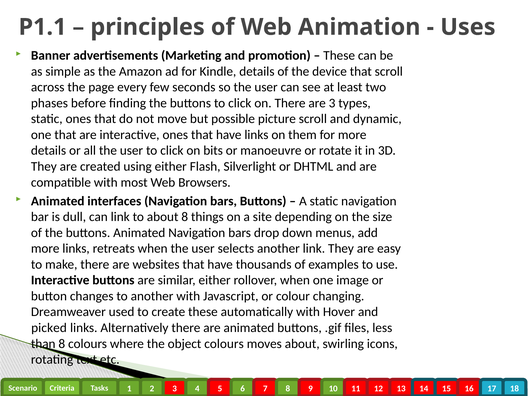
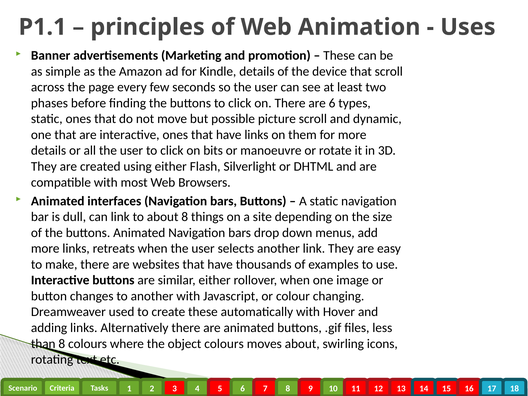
are 3: 3 -> 6 (332, 103)
picked: picked -> adding (49, 328)
